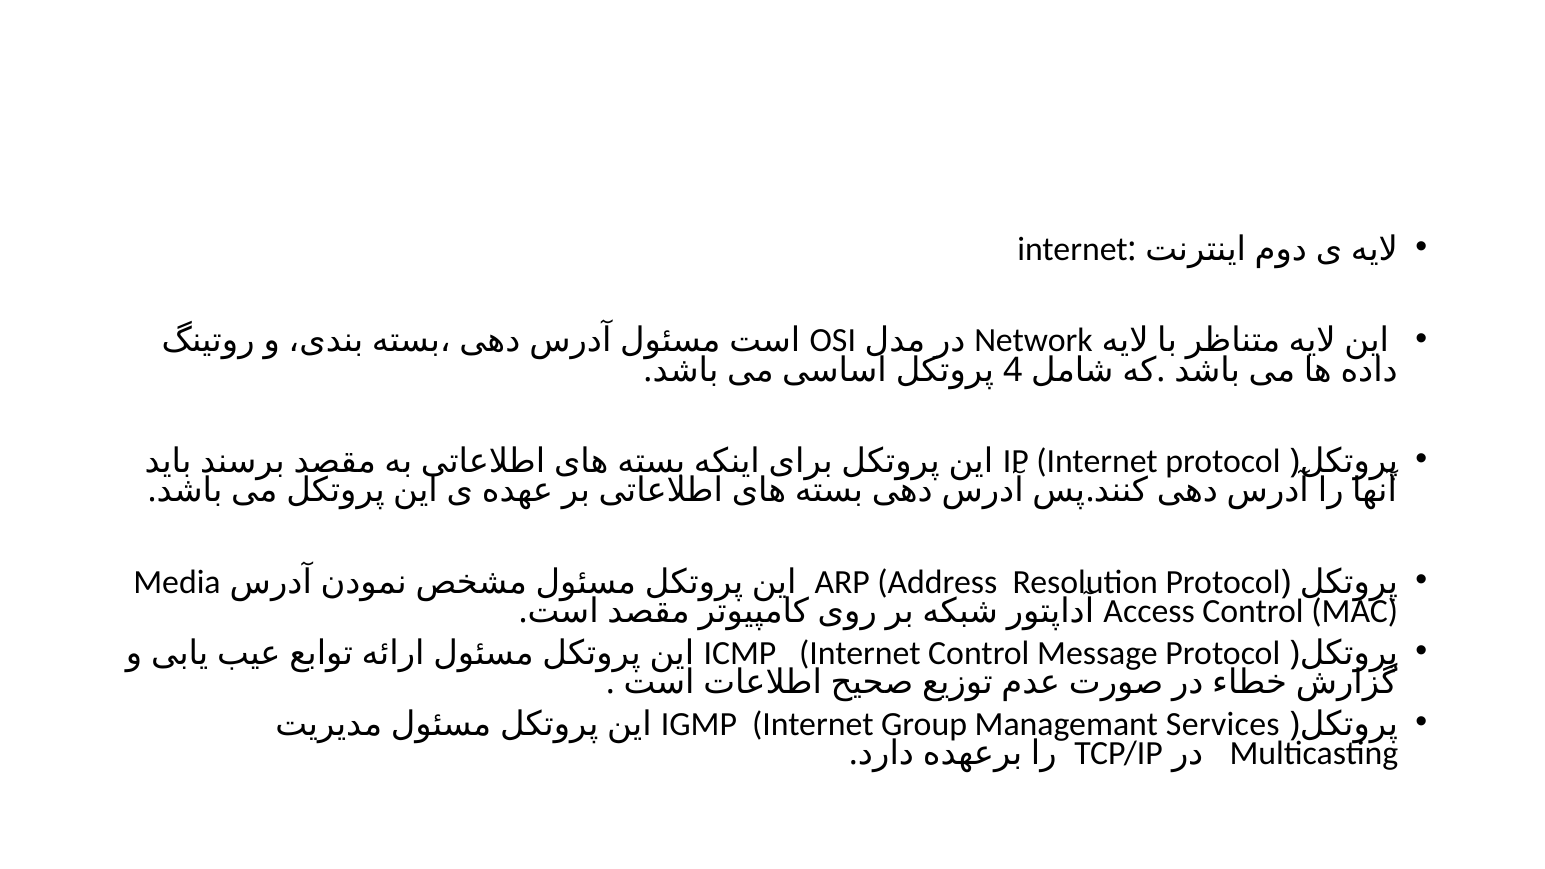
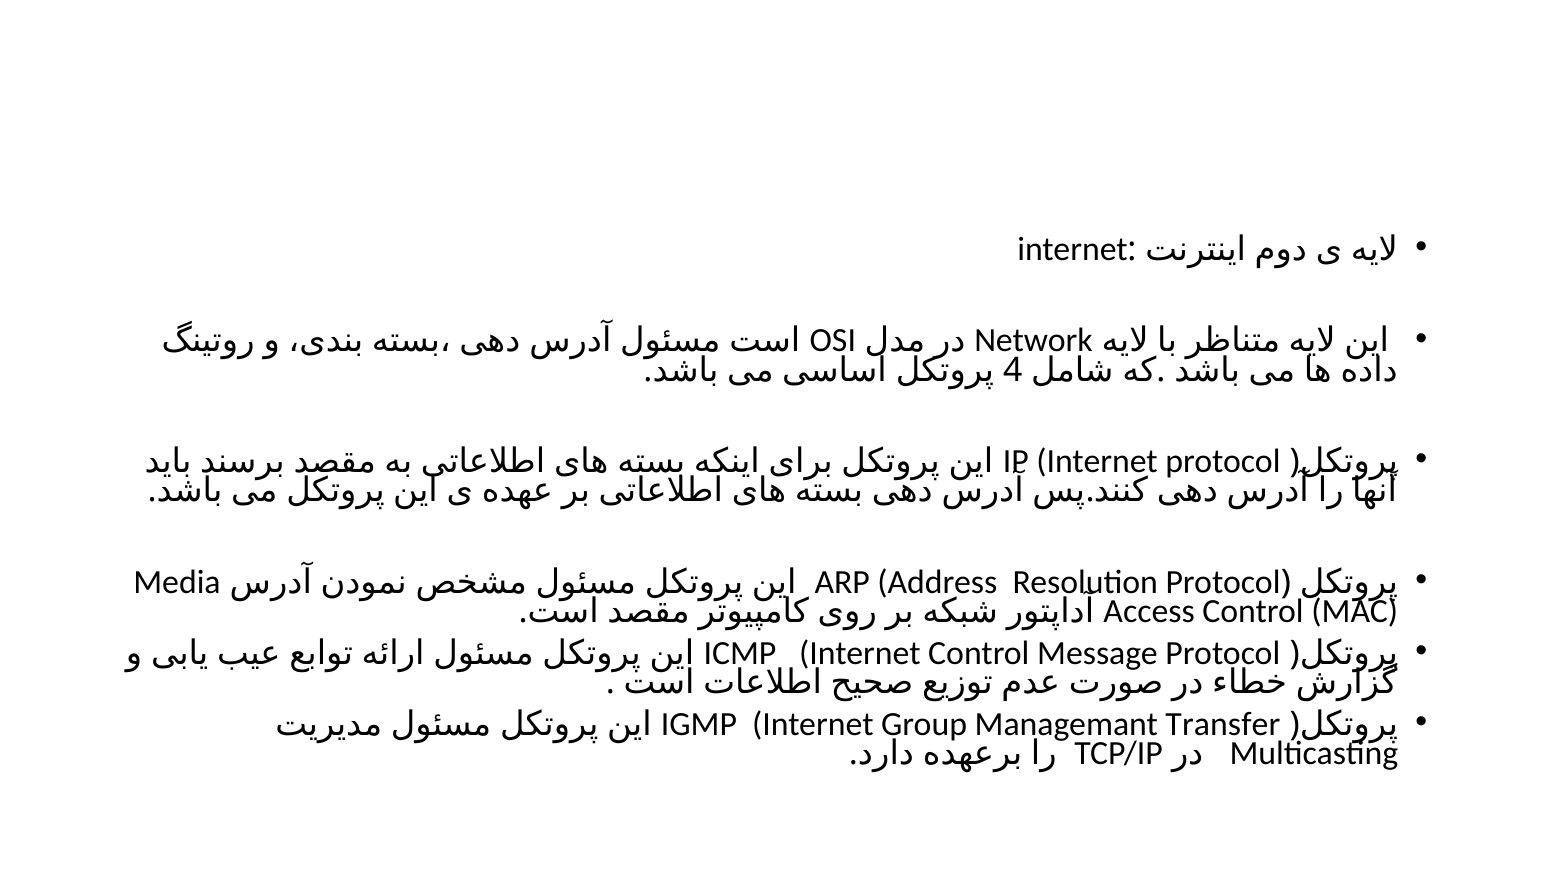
Services: Services -> Transfer (1223, 725)
